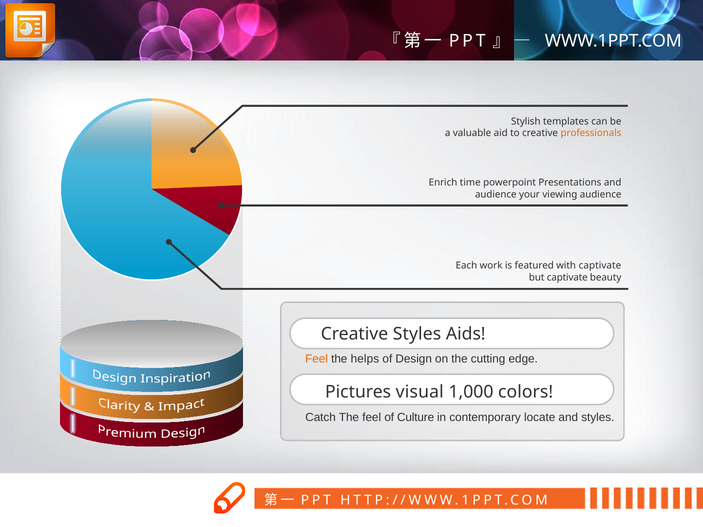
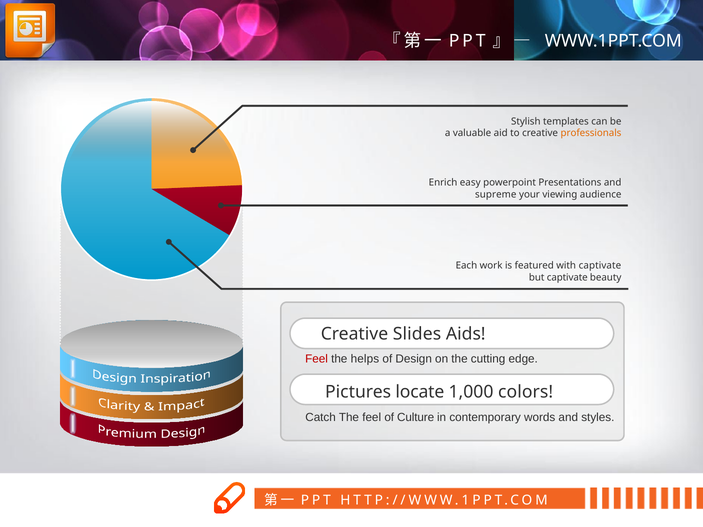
time: time -> easy (470, 183)
audience: audience -> supreme (496, 194)
Creative Styles: Styles -> Slides (417, 334)
Feel colour: orange -> red (317, 359)
visual: visual -> locate (420, 392)
locate: locate -> words (540, 418)
